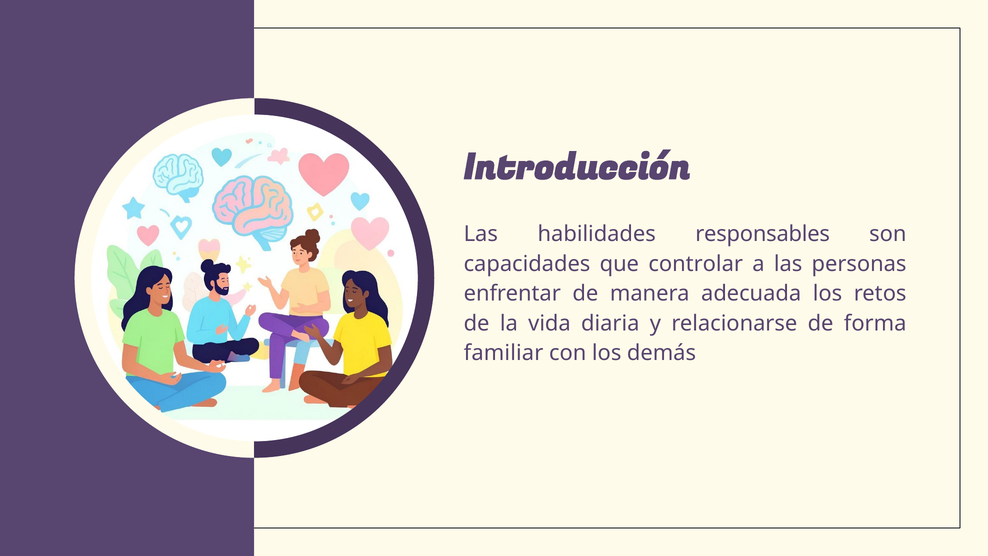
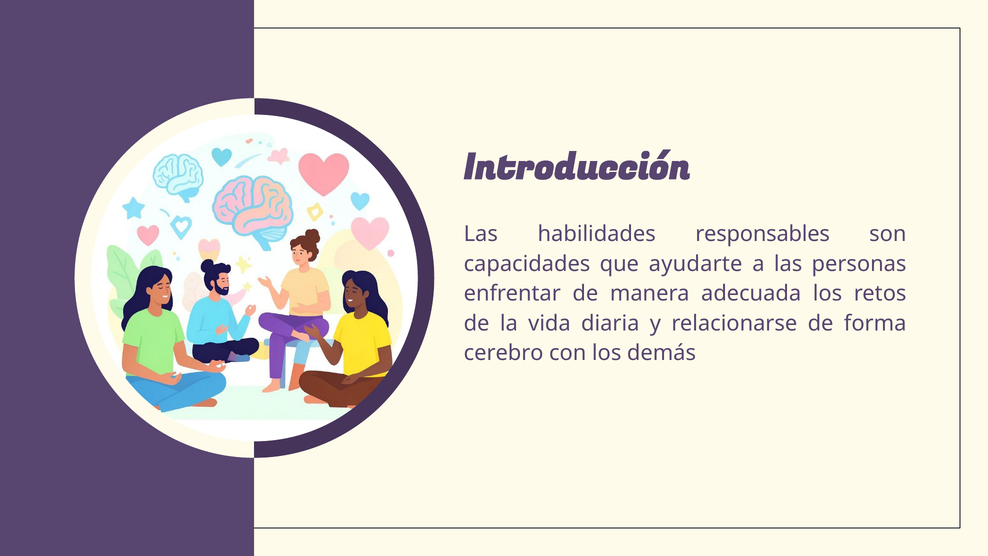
controlar: controlar -> ayudarte (696, 264)
familiar: familiar -> cerebro (504, 353)
